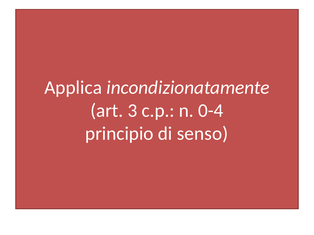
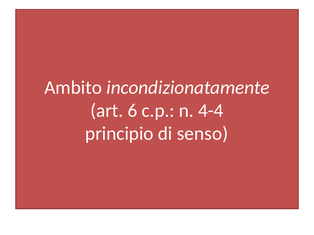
Applica: Applica -> Ambito (73, 88)
3: 3 -> 6 (132, 111)
0-4: 0-4 -> 4-4 (211, 111)
